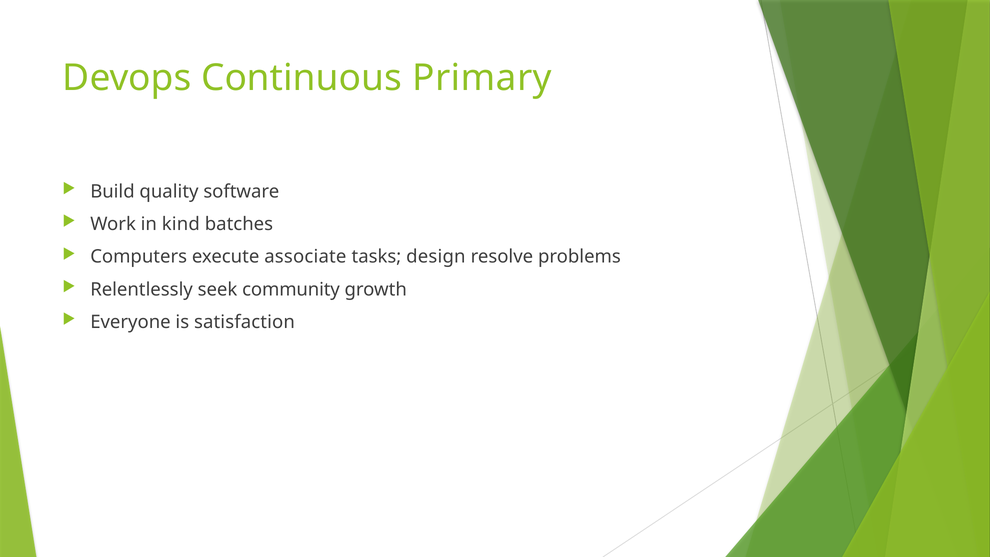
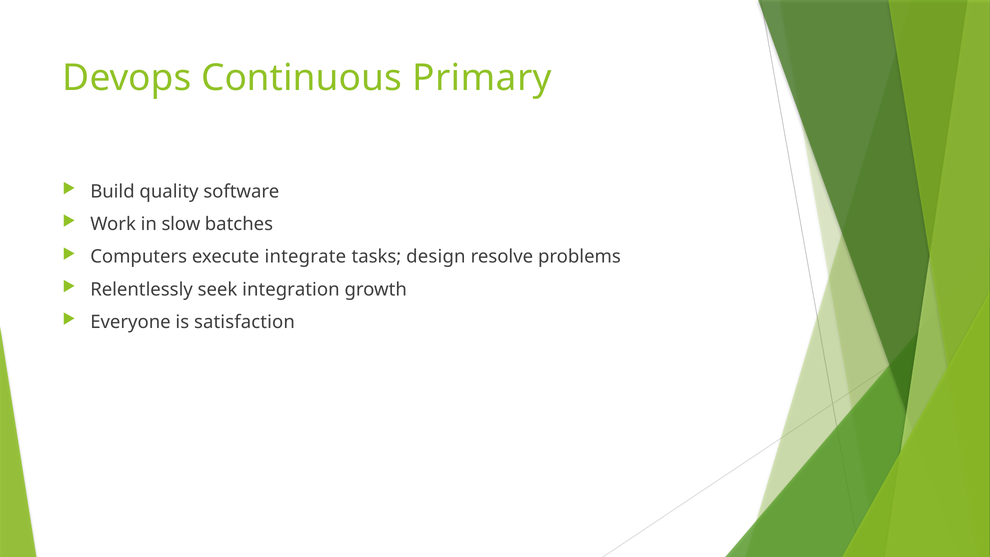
kind: kind -> slow (181, 224)
associate: associate -> integrate (305, 257)
community: community -> integration (291, 289)
